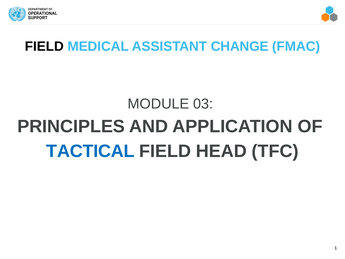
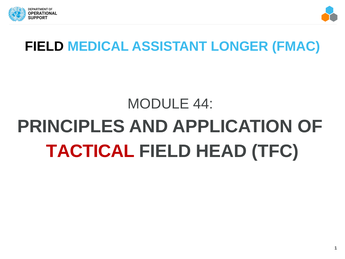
CHANGE: CHANGE -> LONGER (240, 46)
03: 03 -> 44 (203, 104)
TACTICAL colour: blue -> red (90, 151)
